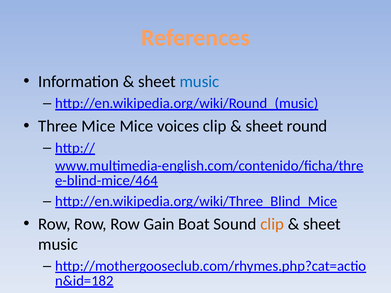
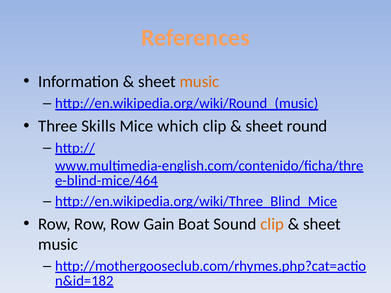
music colour: blue -> orange (199, 82)
Three Mice: Mice -> Skills (98, 126)
voices: voices -> which (178, 126)
